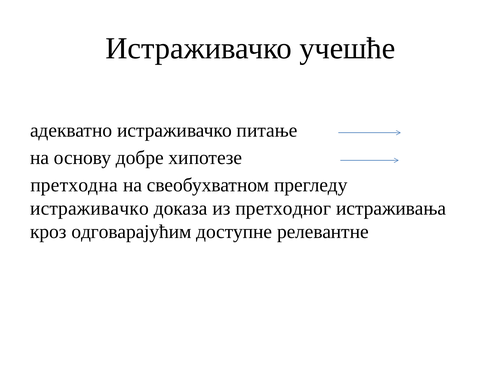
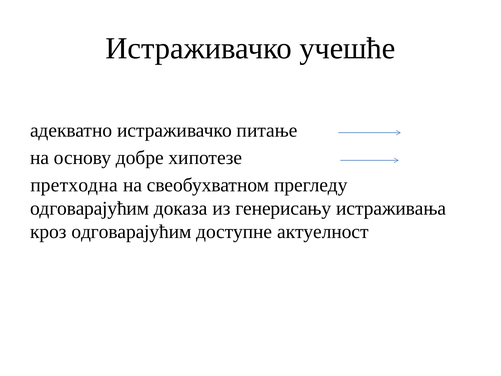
истраживачко: истраживачко -> одговарајућим (90, 208)
претходног: претходног -> генерисању (283, 208)
релевантне: релевантне -> актуелност (323, 232)
